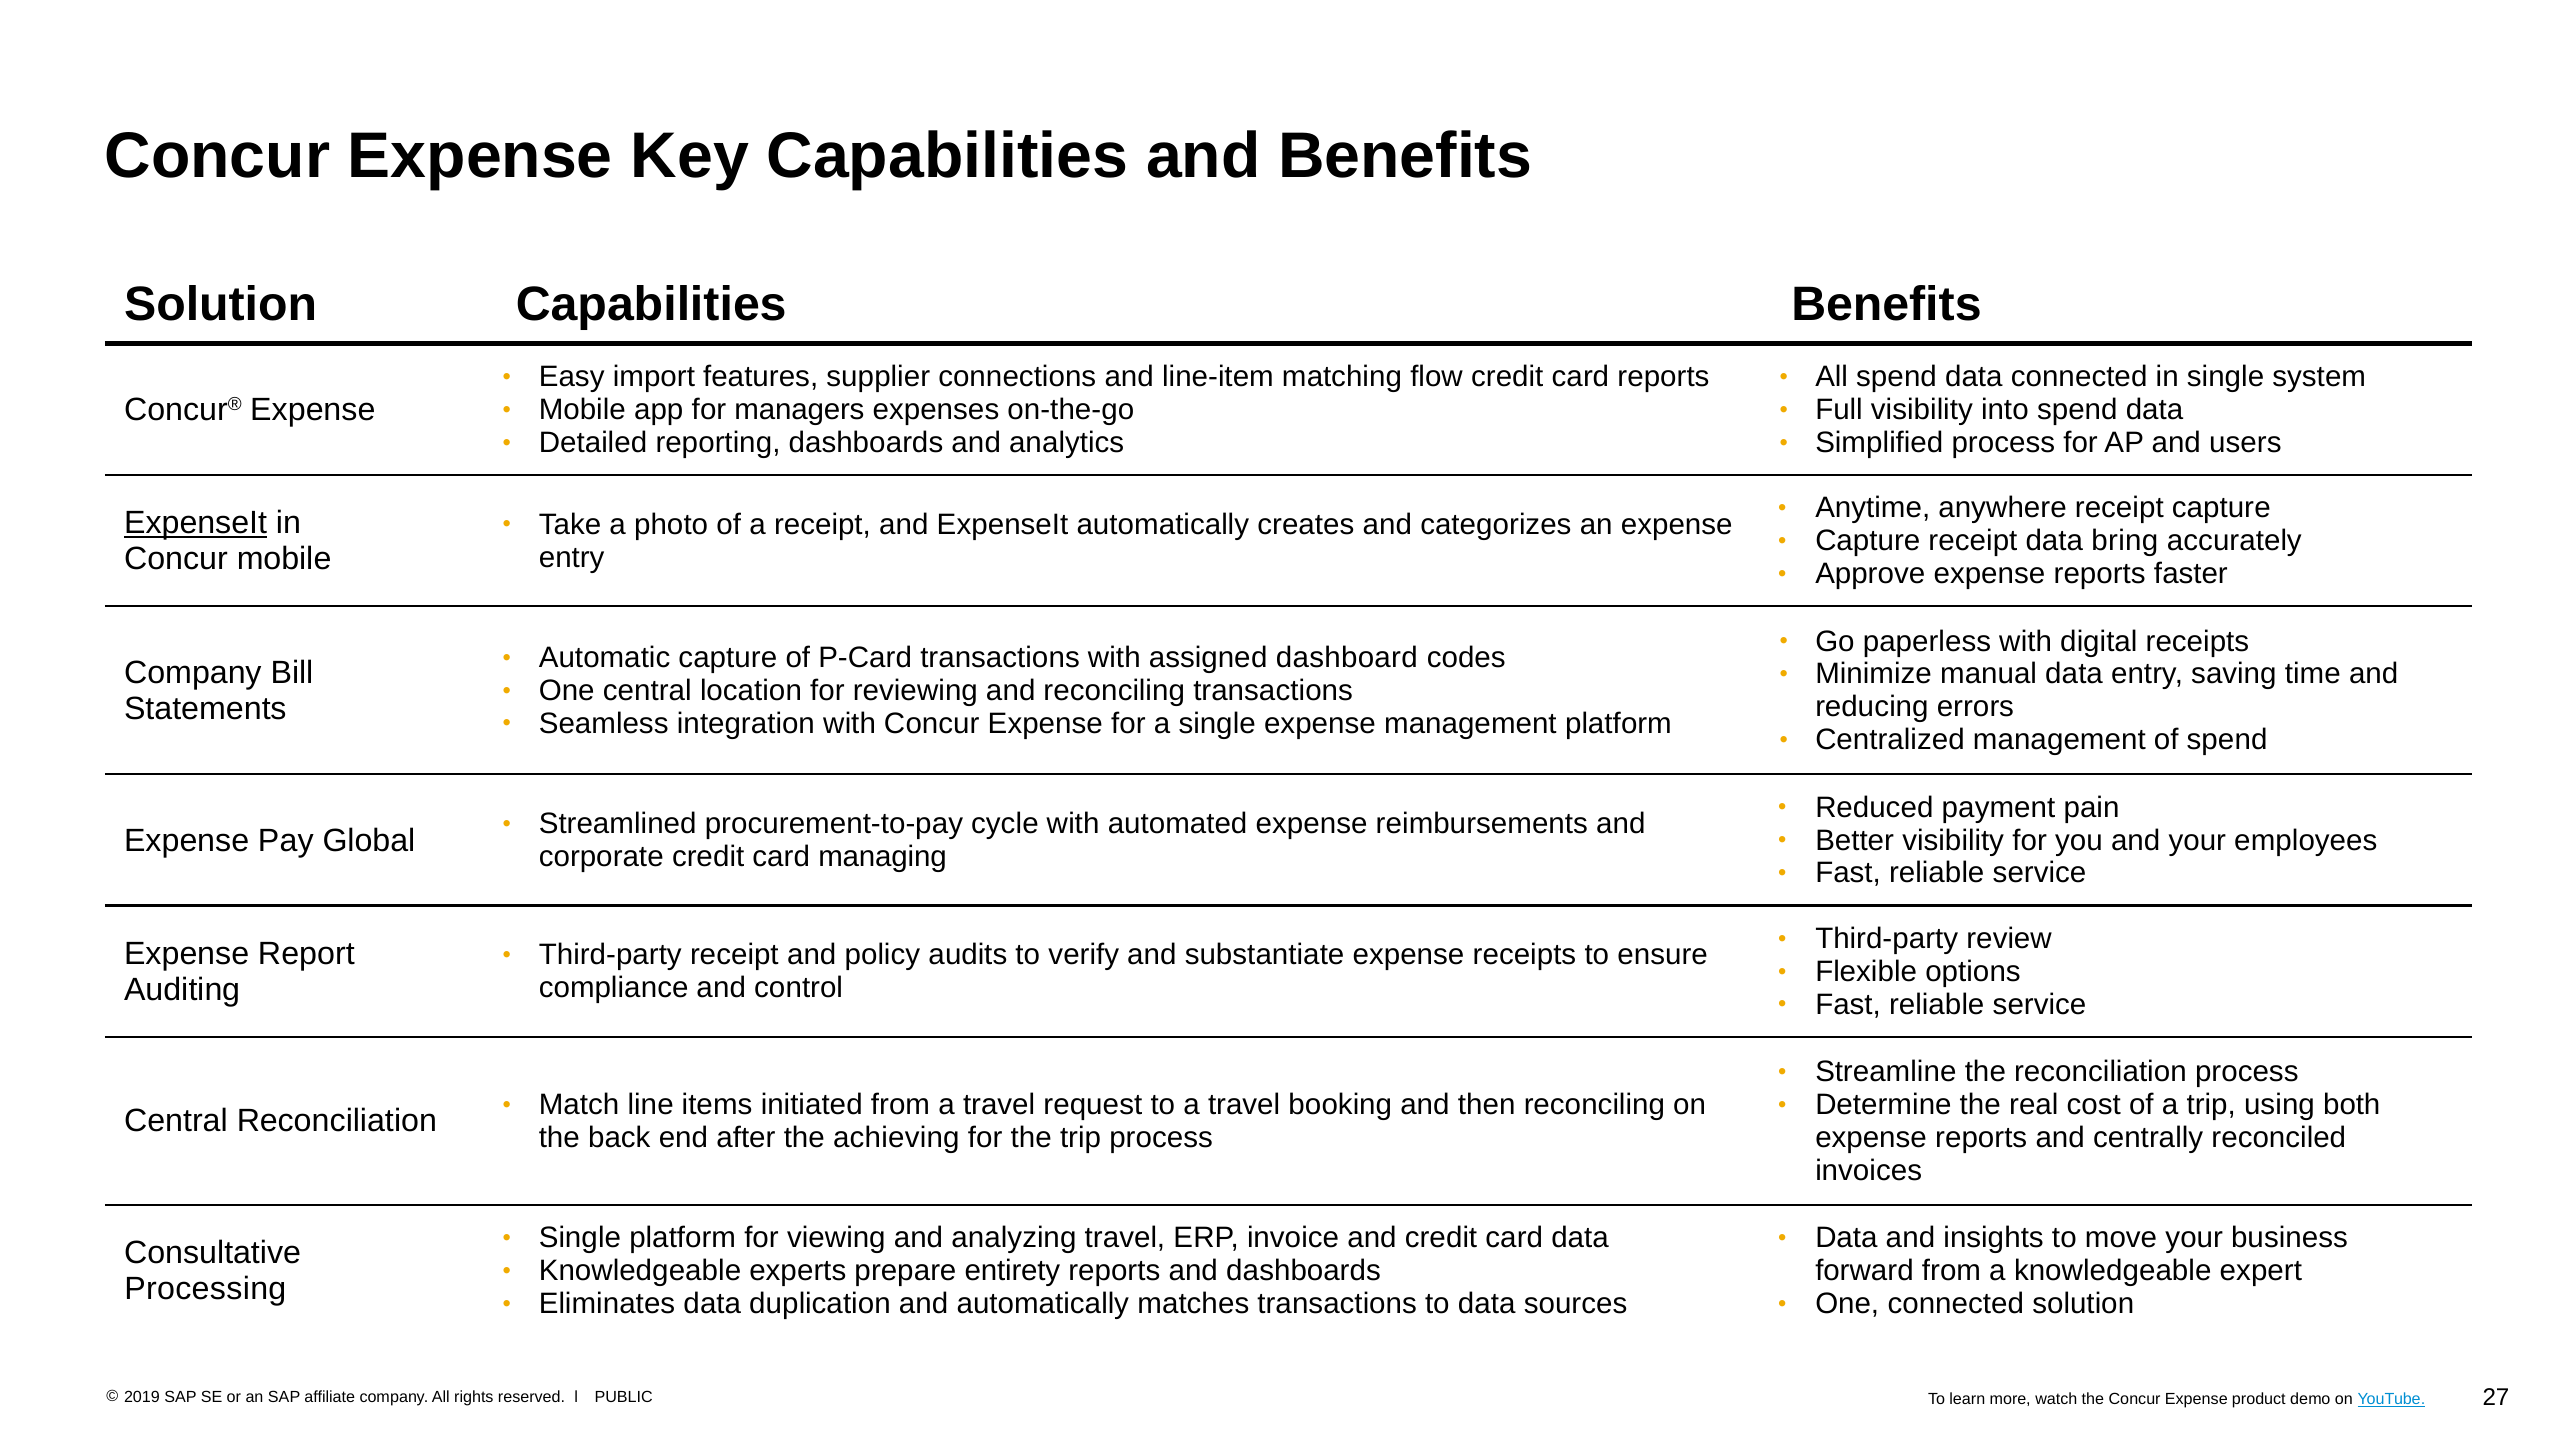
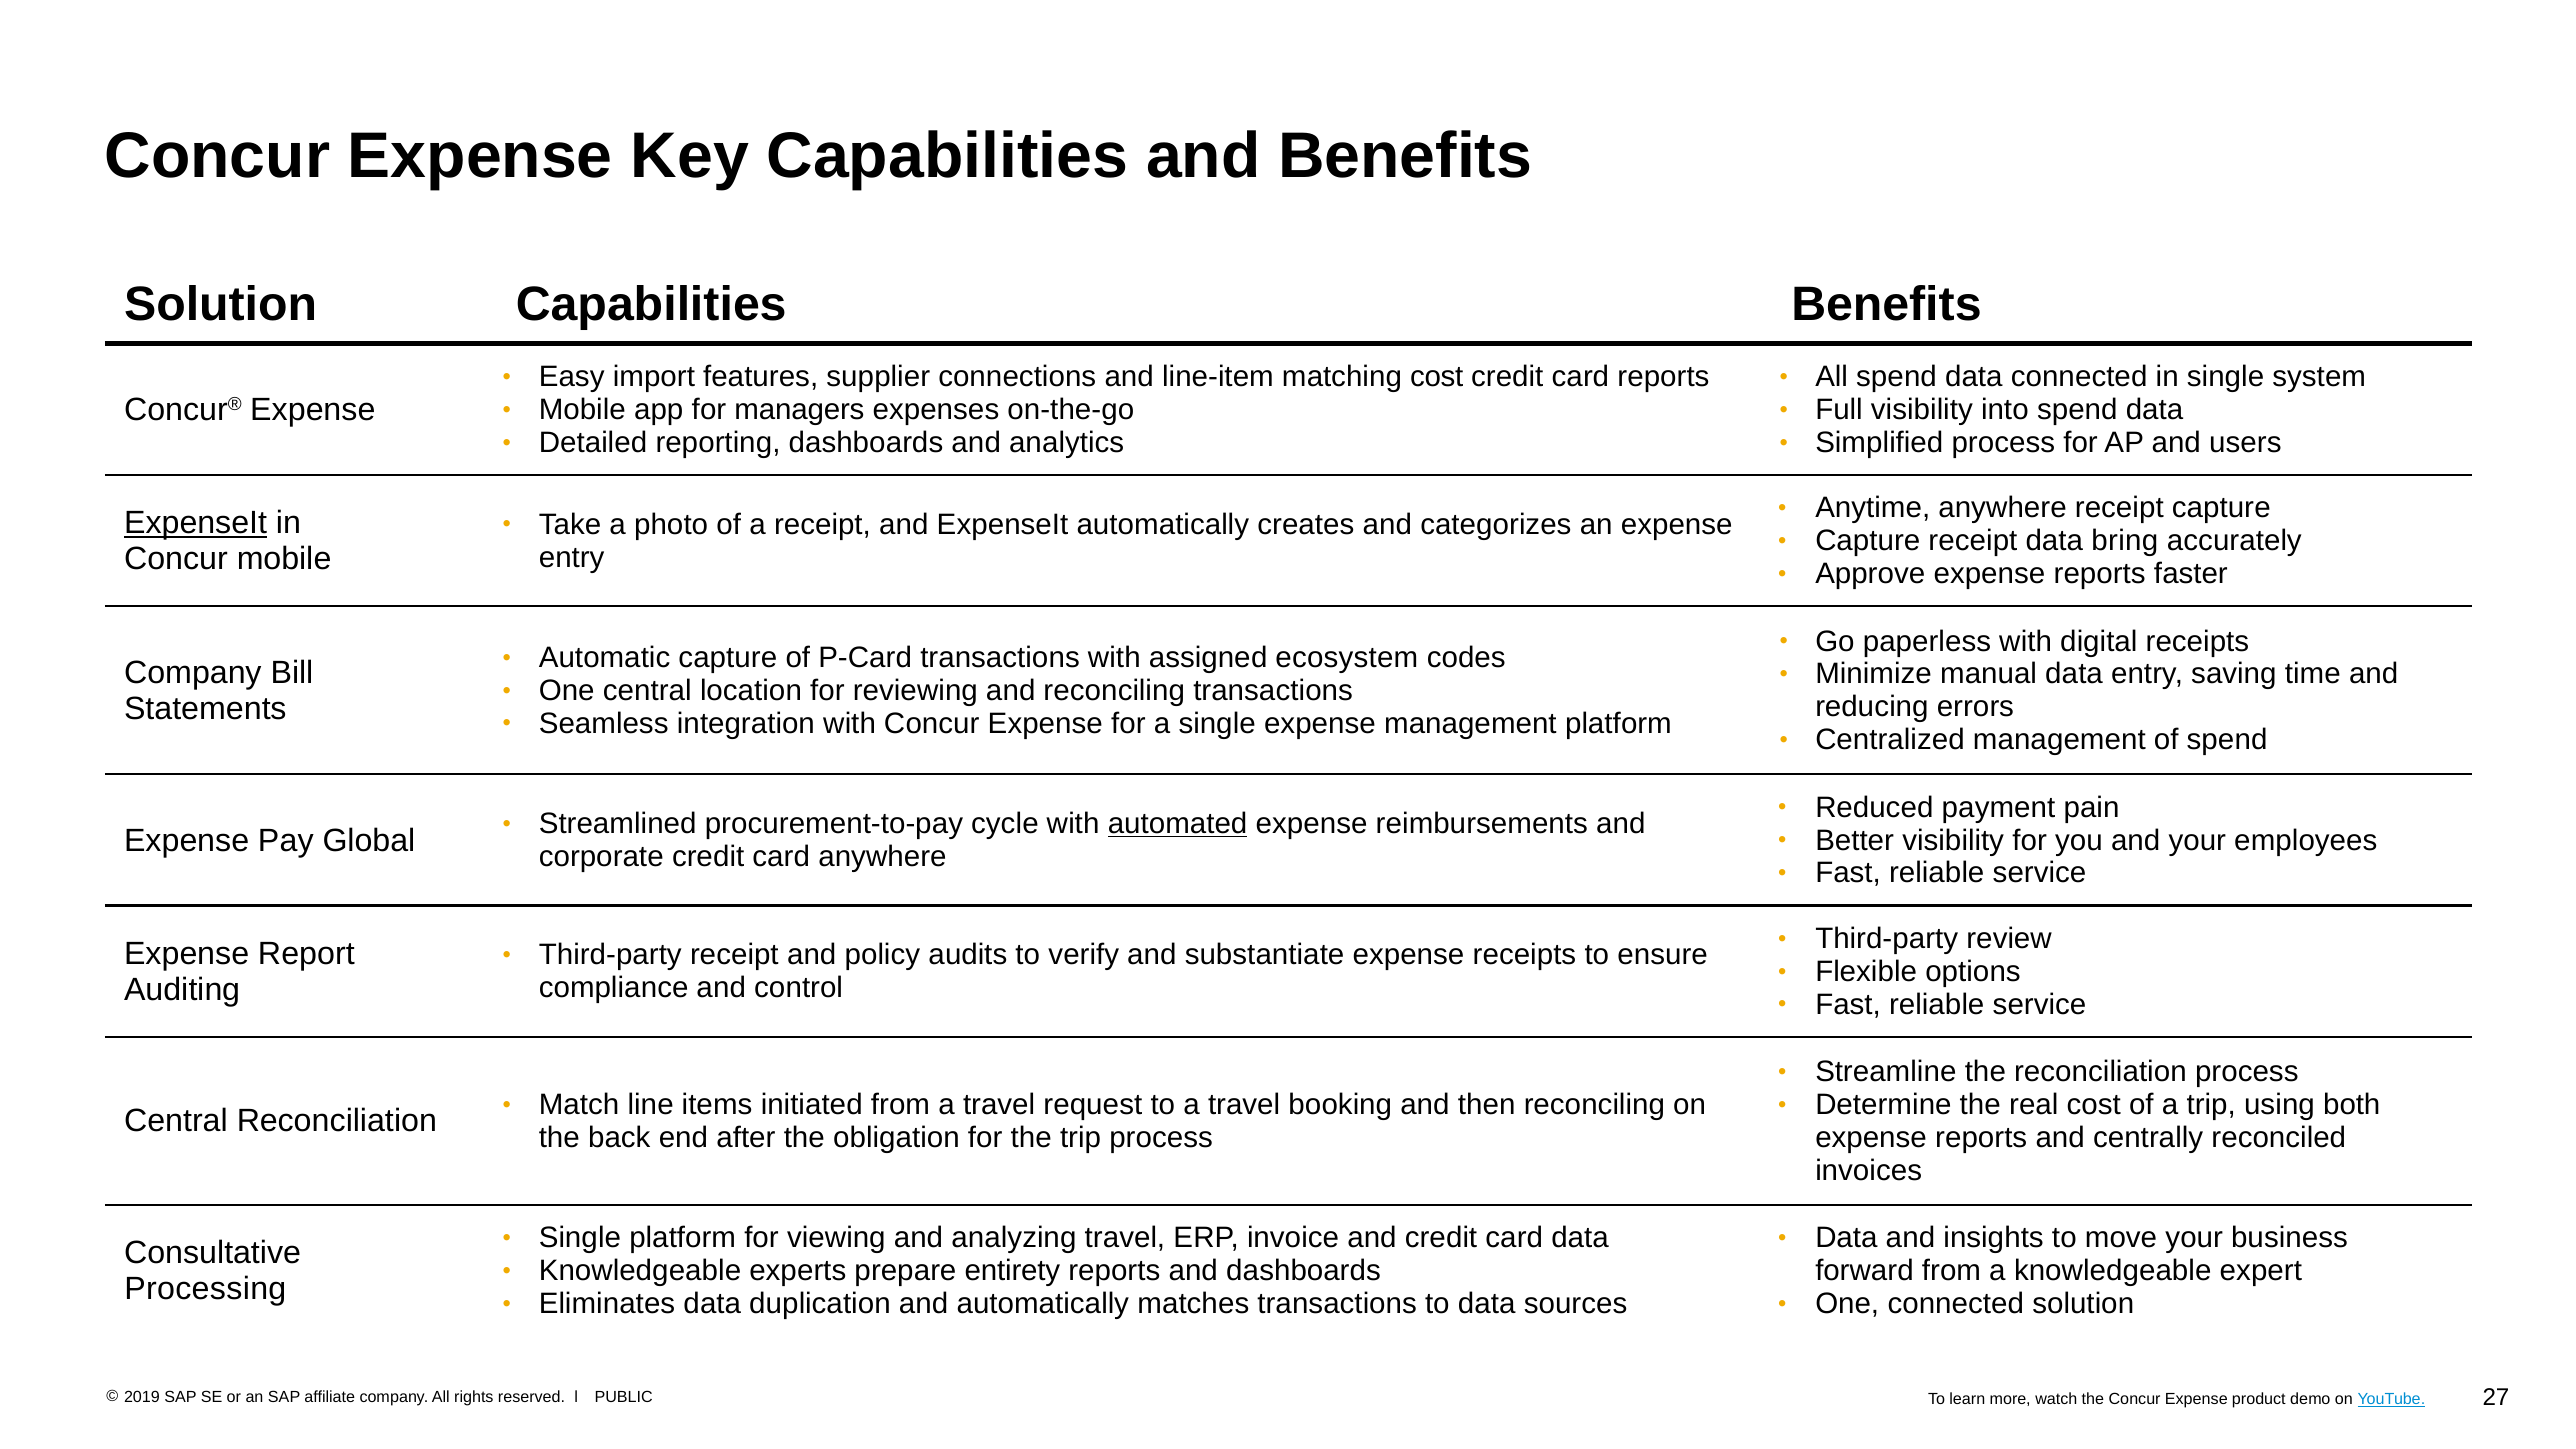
matching flow: flow -> cost (1437, 377)
dashboard: dashboard -> ecosystem (1347, 658)
automated underline: none -> present (1178, 824)
card managing: managing -> anywhere (882, 857)
achieving: achieving -> obligation (896, 1138)
